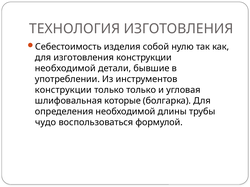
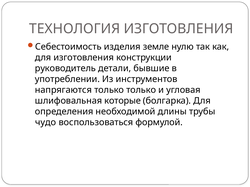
собой: собой -> земле (156, 47)
необходимой: необходимой -> руководитель (65, 69)
конструкции: конструкции -> напрягаются (63, 90)
